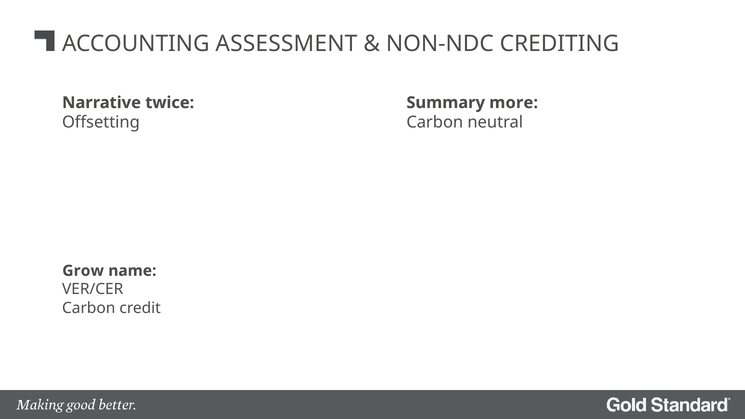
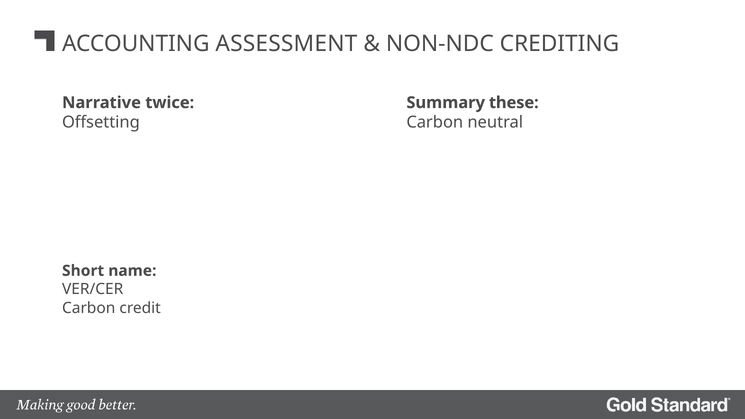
more: more -> these (514, 103)
Grow: Grow -> Short (83, 271)
